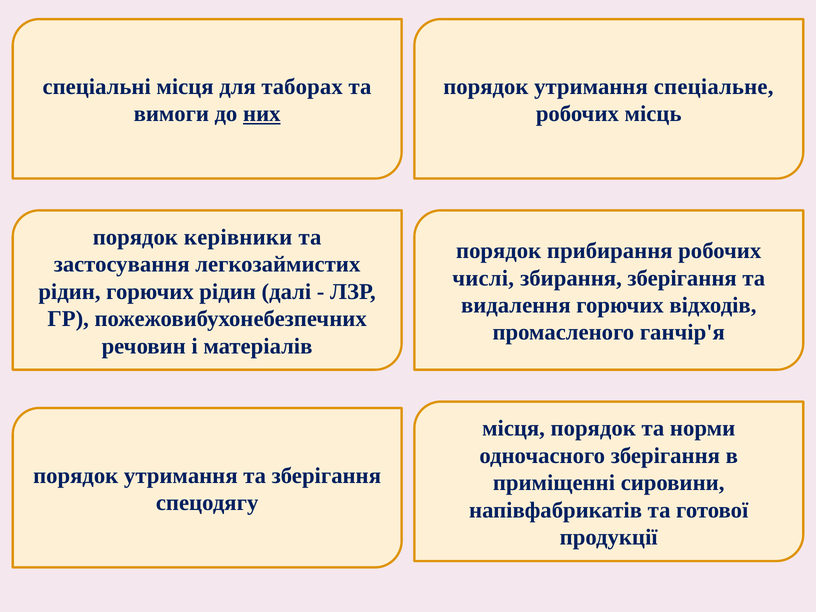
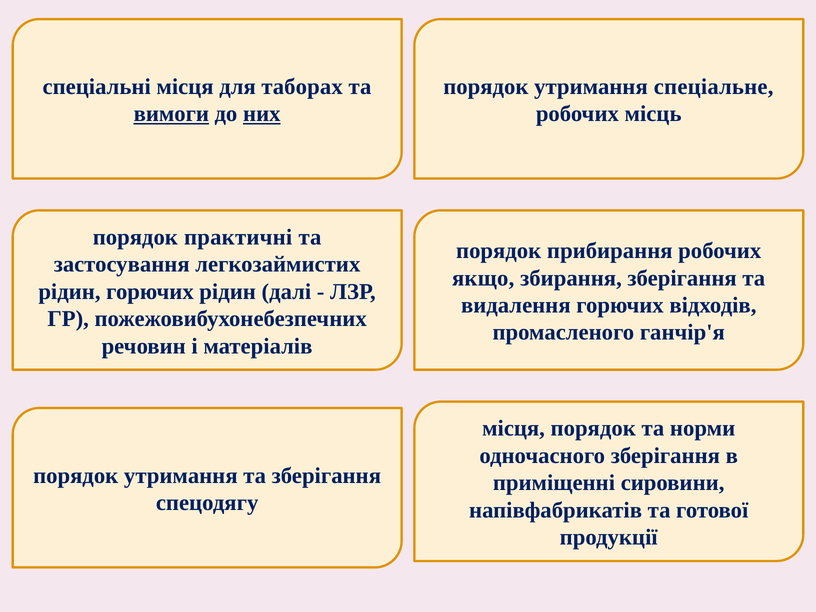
вимоги underline: none -> present (171, 114)
керівники: керівники -> практичні (238, 237)
числі: числі -> якщо (483, 278)
